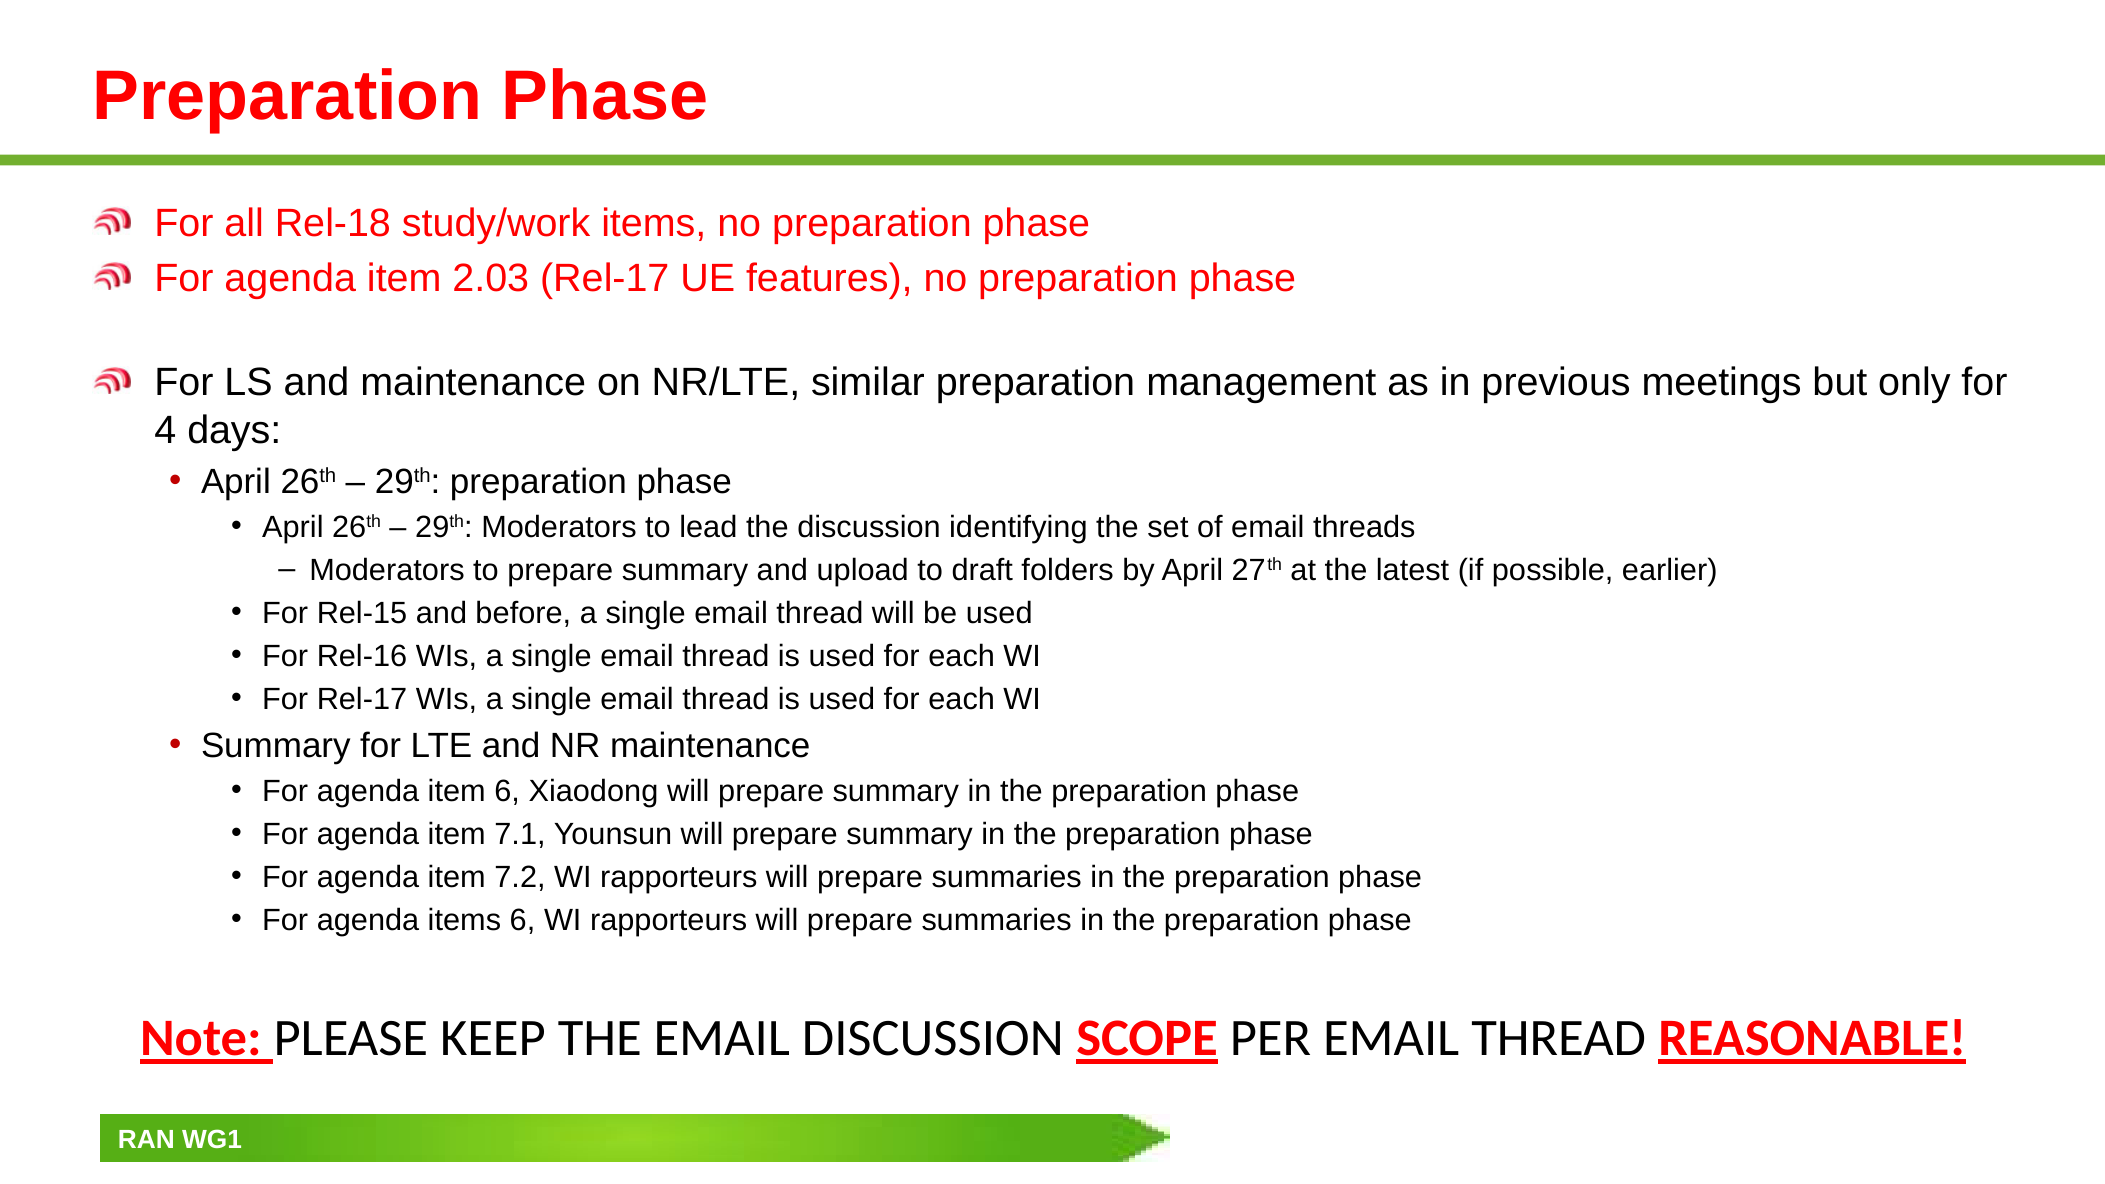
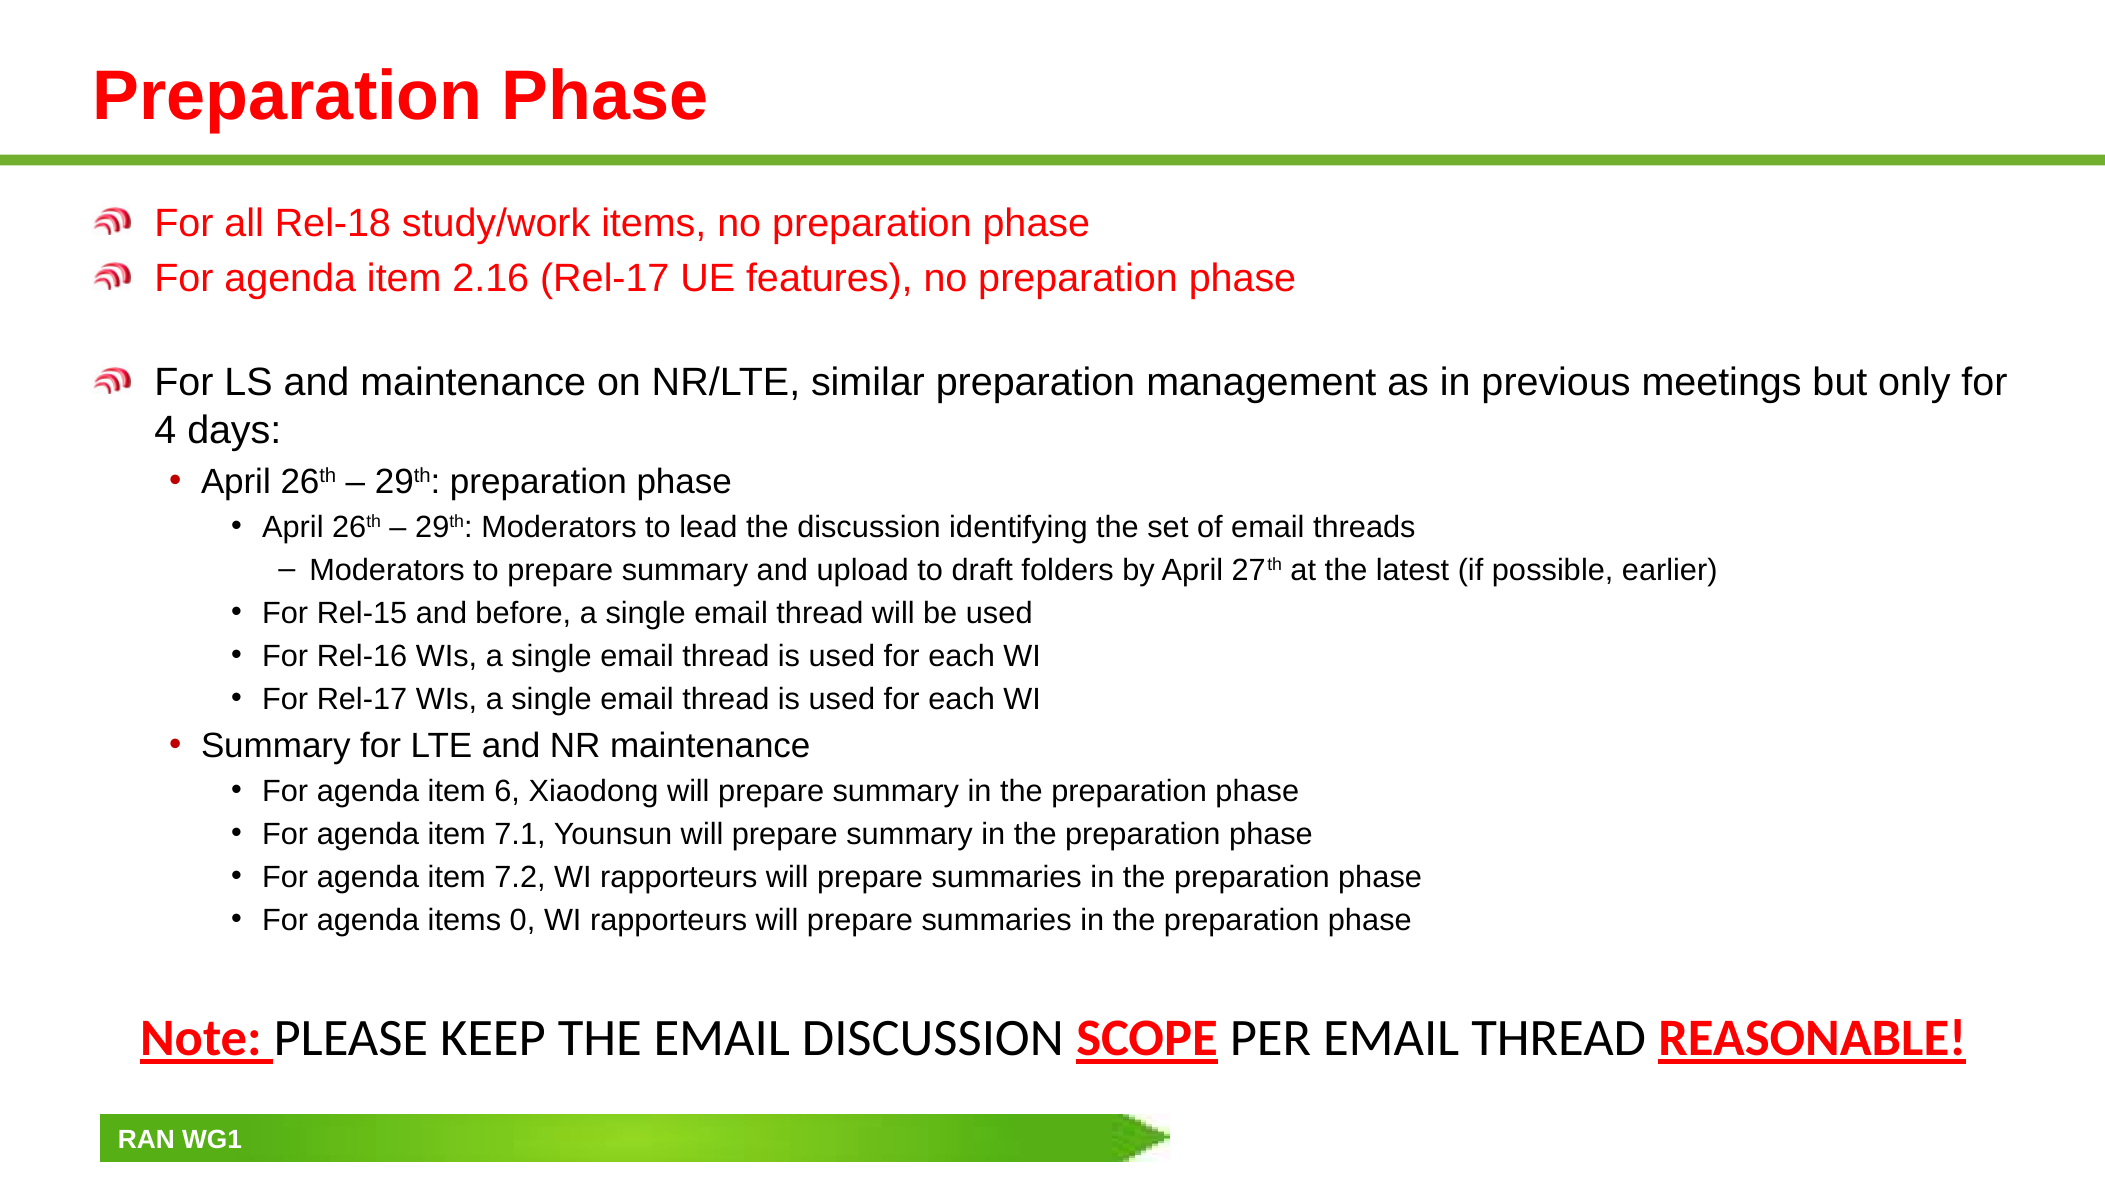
2.03: 2.03 -> 2.16 (491, 278)
items 6: 6 -> 0 (523, 920)
